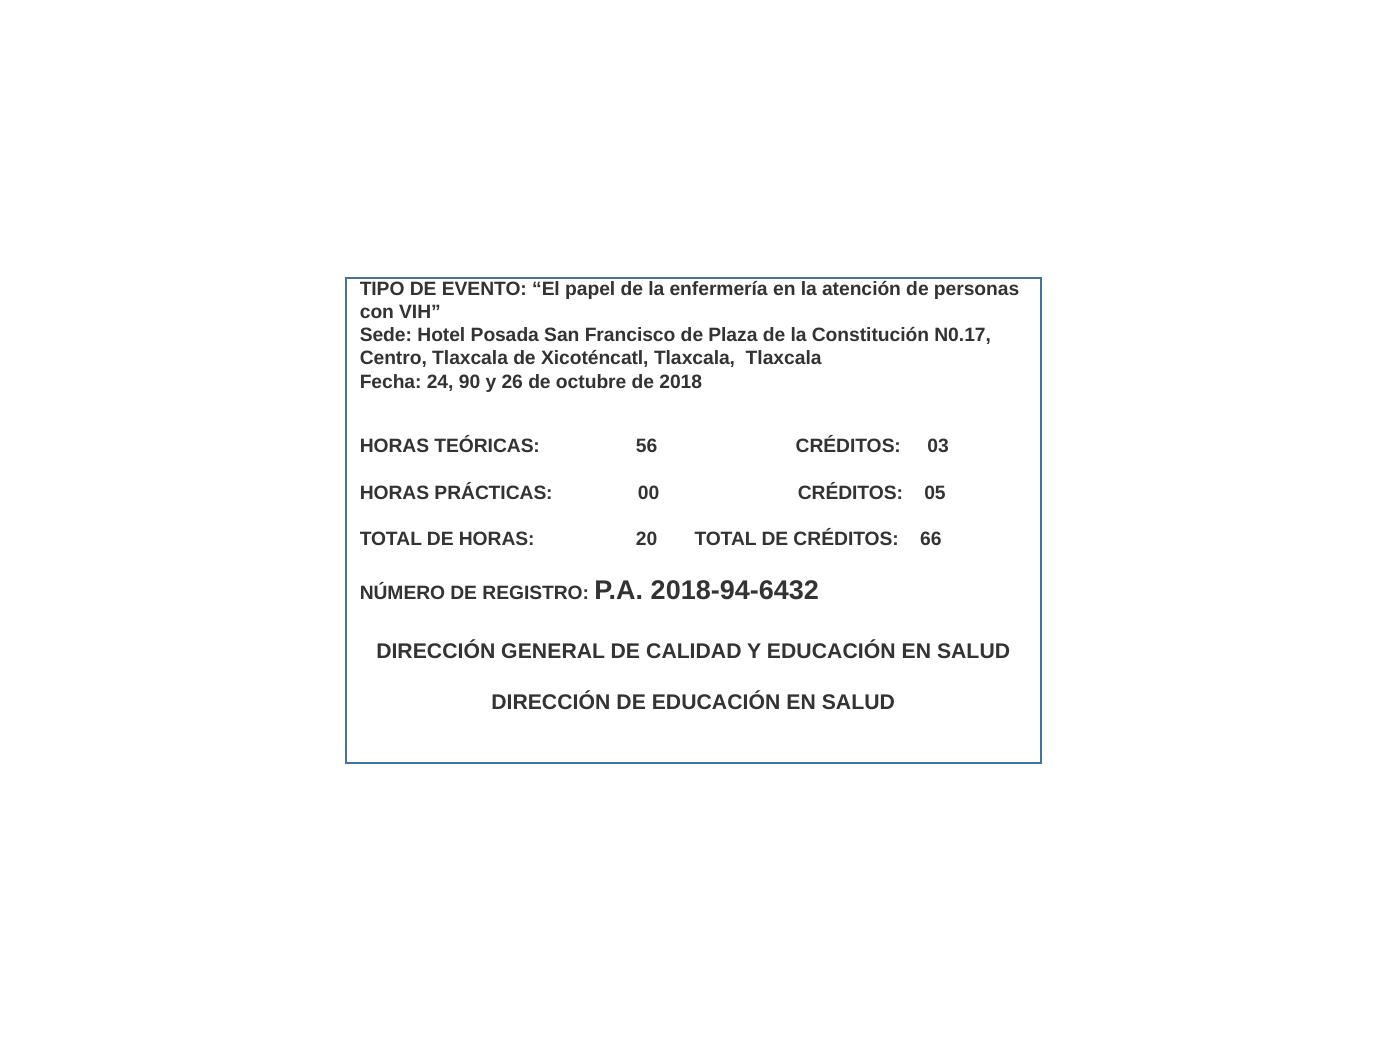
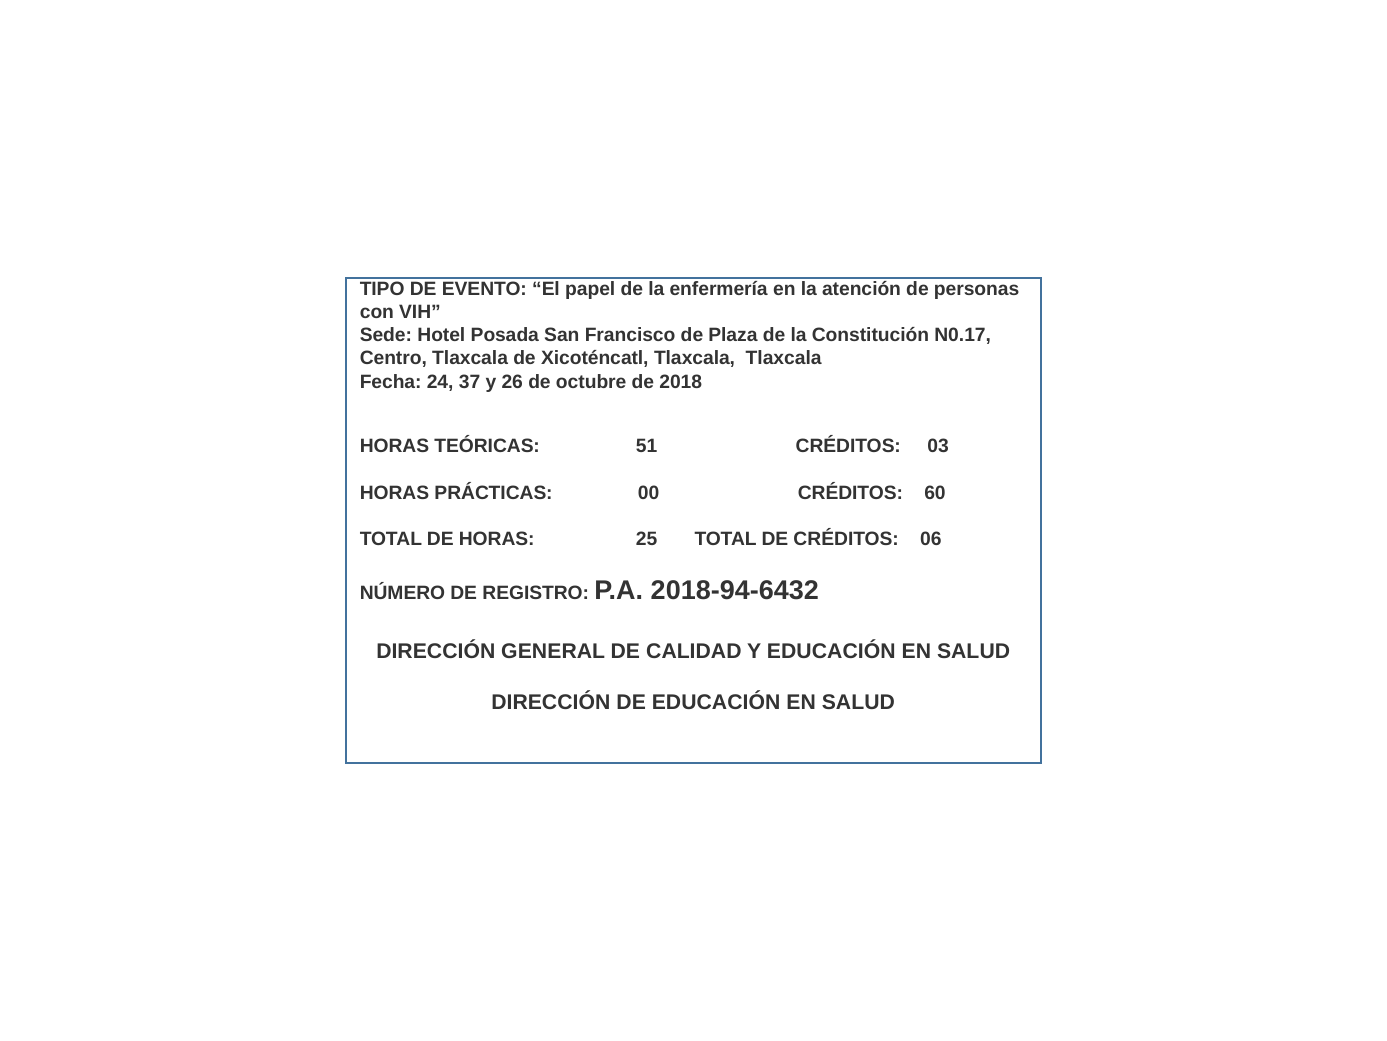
90: 90 -> 37 (470, 381)
56: 56 -> 51 (647, 446)
05: 05 -> 60 (935, 493)
20: 20 -> 25 (647, 539)
66: 66 -> 06 (931, 539)
